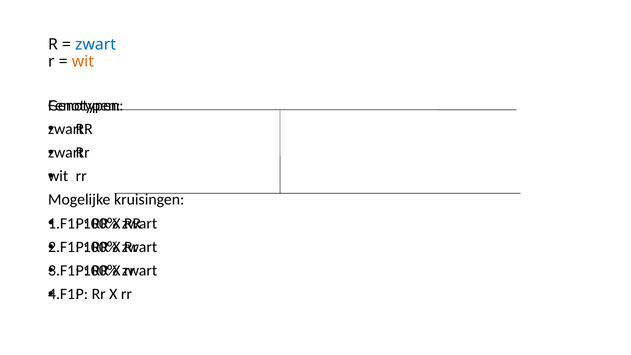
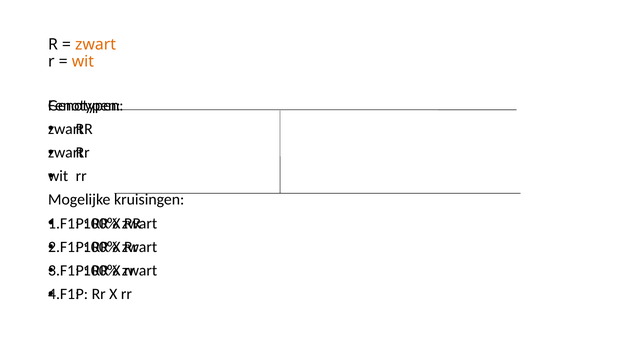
zwart colour: blue -> orange (96, 45)
